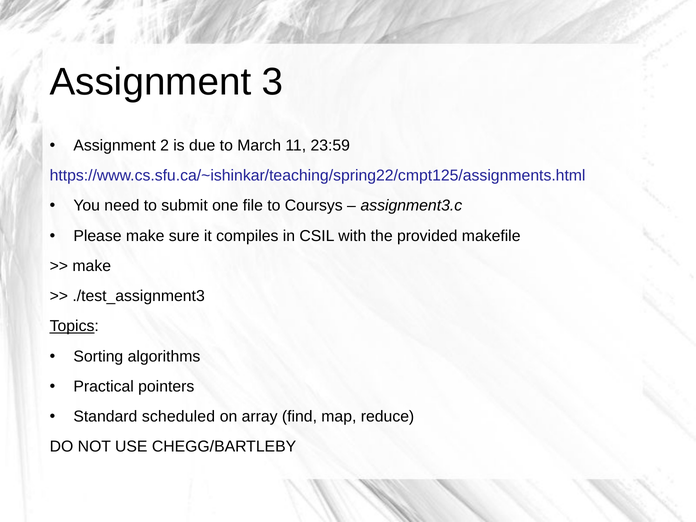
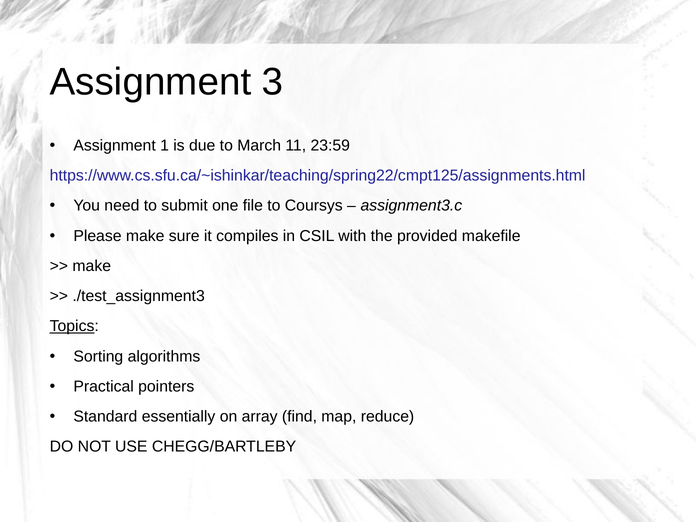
2: 2 -> 1 (165, 145)
scheduled: scheduled -> essentially (179, 417)
